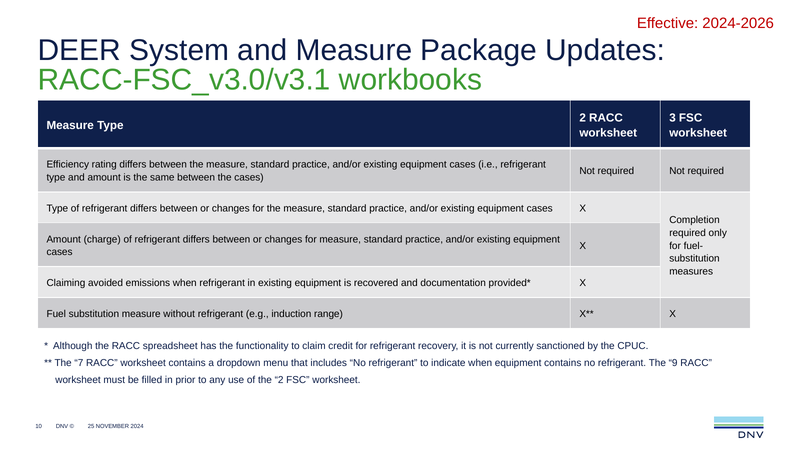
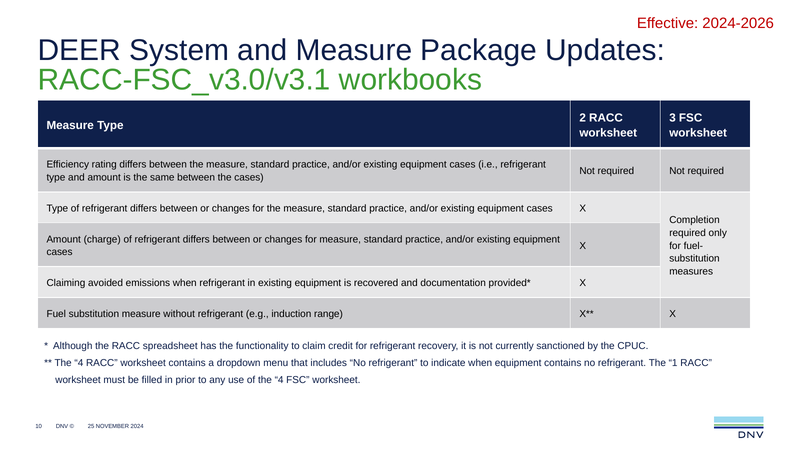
7: 7 -> 4 (79, 362)
9: 9 -> 1 (673, 362)
of the 2: 2 -> 4 (279, 379)
